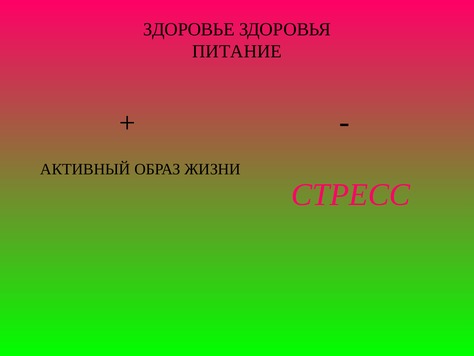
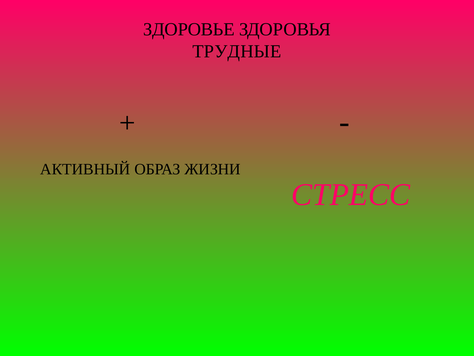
ПИТАНИЕ: ПИТАНИЕ -> ТРУДНЫЕ (237, 51)
